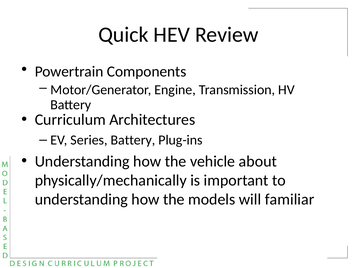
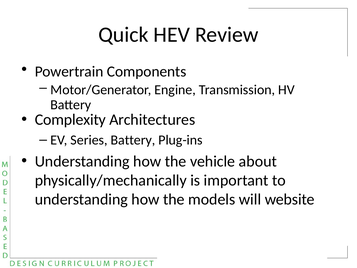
Curriculum: Curriculum -> Complexity (70, 120)
familiar: familiar -> website (290, 199)
